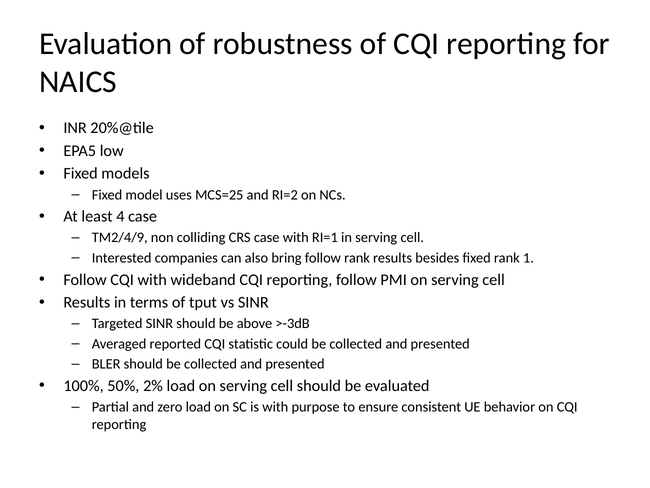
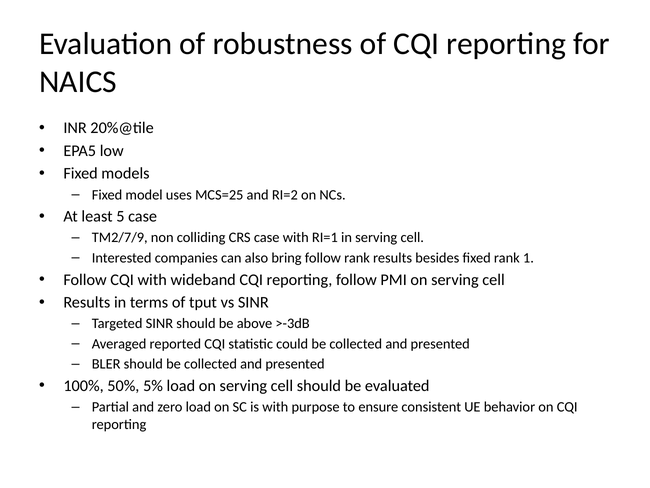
4: 4 -> 5 (120, 216)
TM2/4/9: TM2/4/9 -> TM2/7/9 (120, 237)
2%: 2% -> 5% (153, 386)
